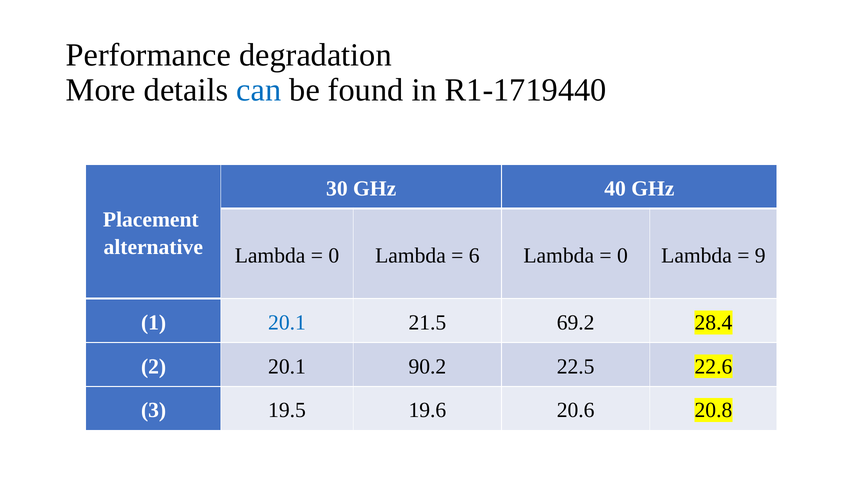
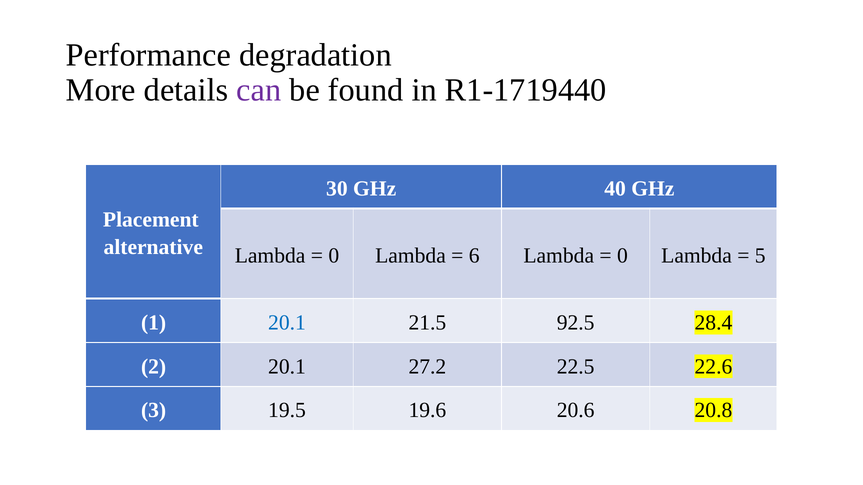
can colour: blue -> purple (259, 90)
9: 9 -> 5 (760, 256)
69.2: 69.2 -> 92.5 (576, 323)
90.2: 90.2 -> 27.2 (427, 367)
